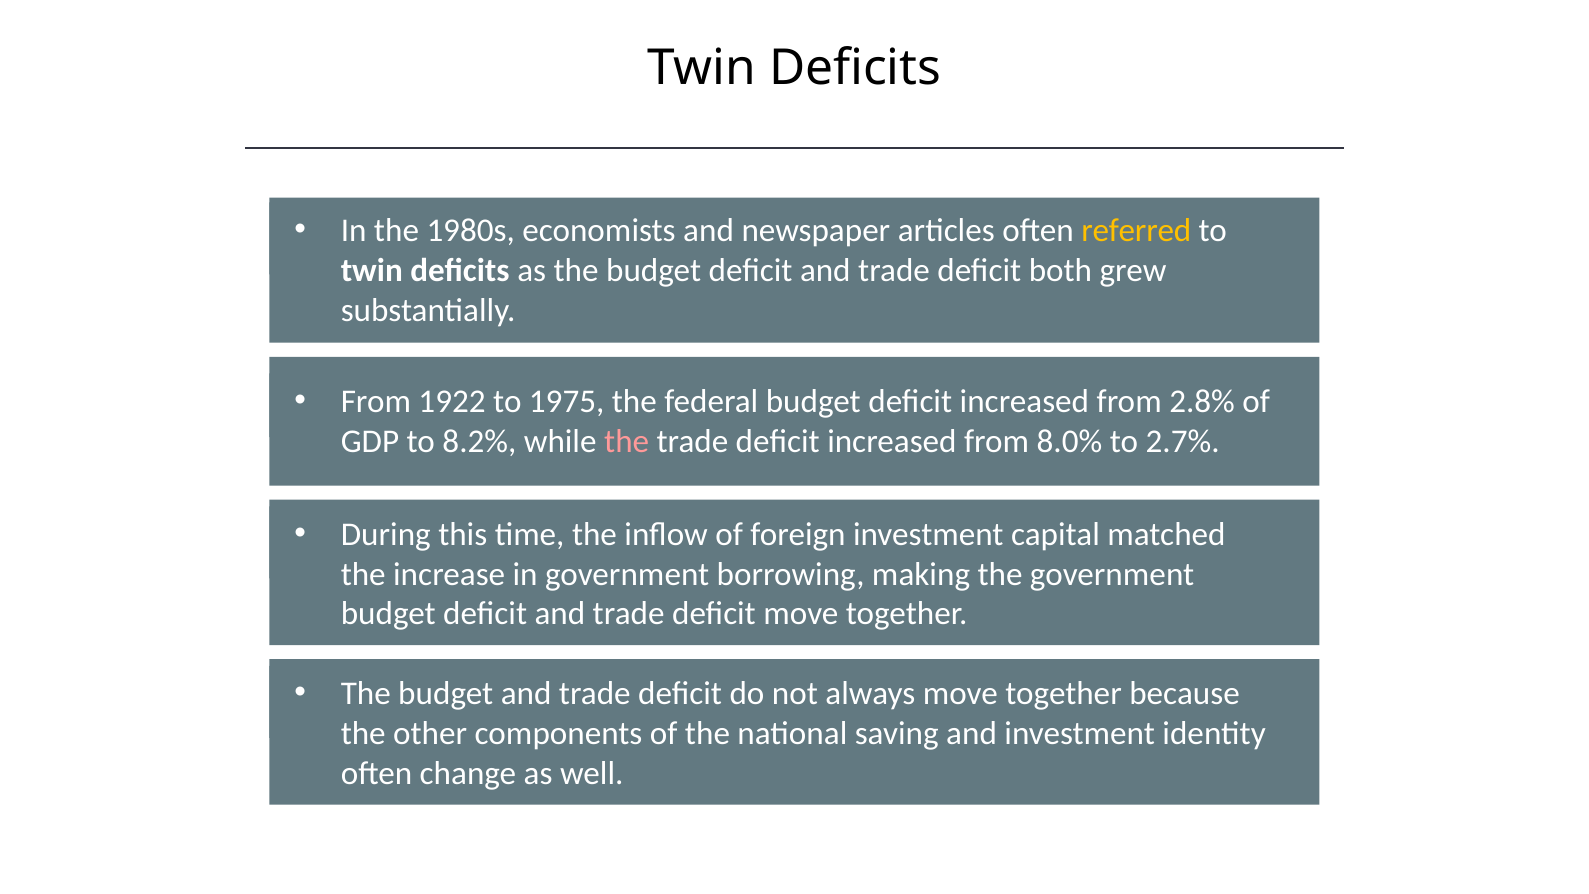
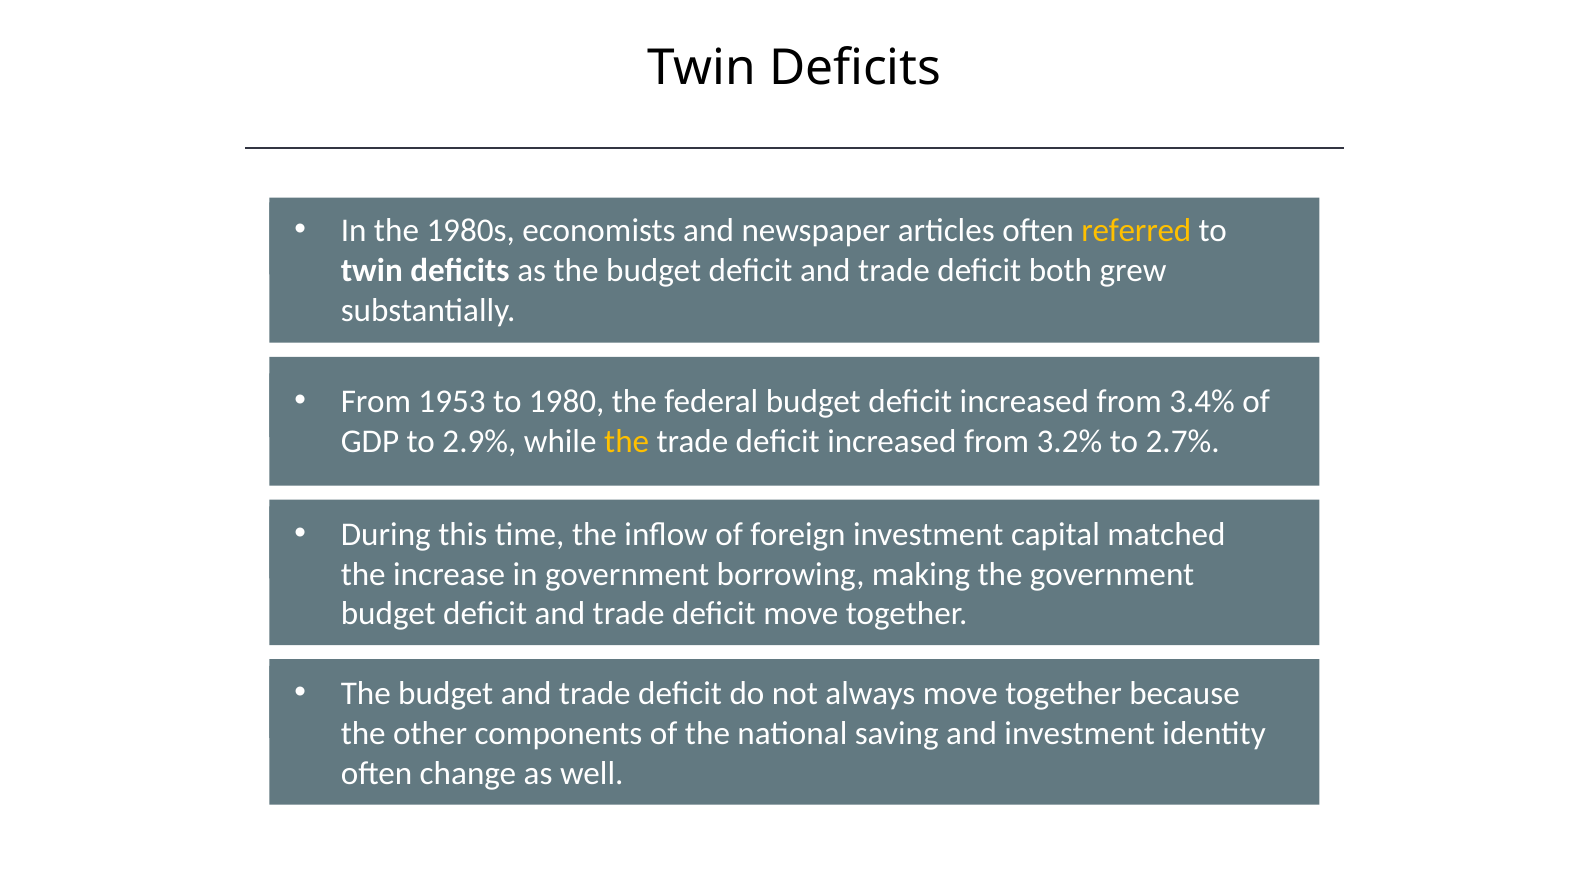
1922: 1922 -> 1953 (452, 401)
1975: 1975 -> 1980 (567, 401)
2.8%: 2.8% -> 3.4% (1202, 401)
8.2%: 8.2% -> 2.9% (479, 441)
the colour: pink -> yellow (627, 441)
8.0%: 8.0% -> 3.2% (1070, 441)
